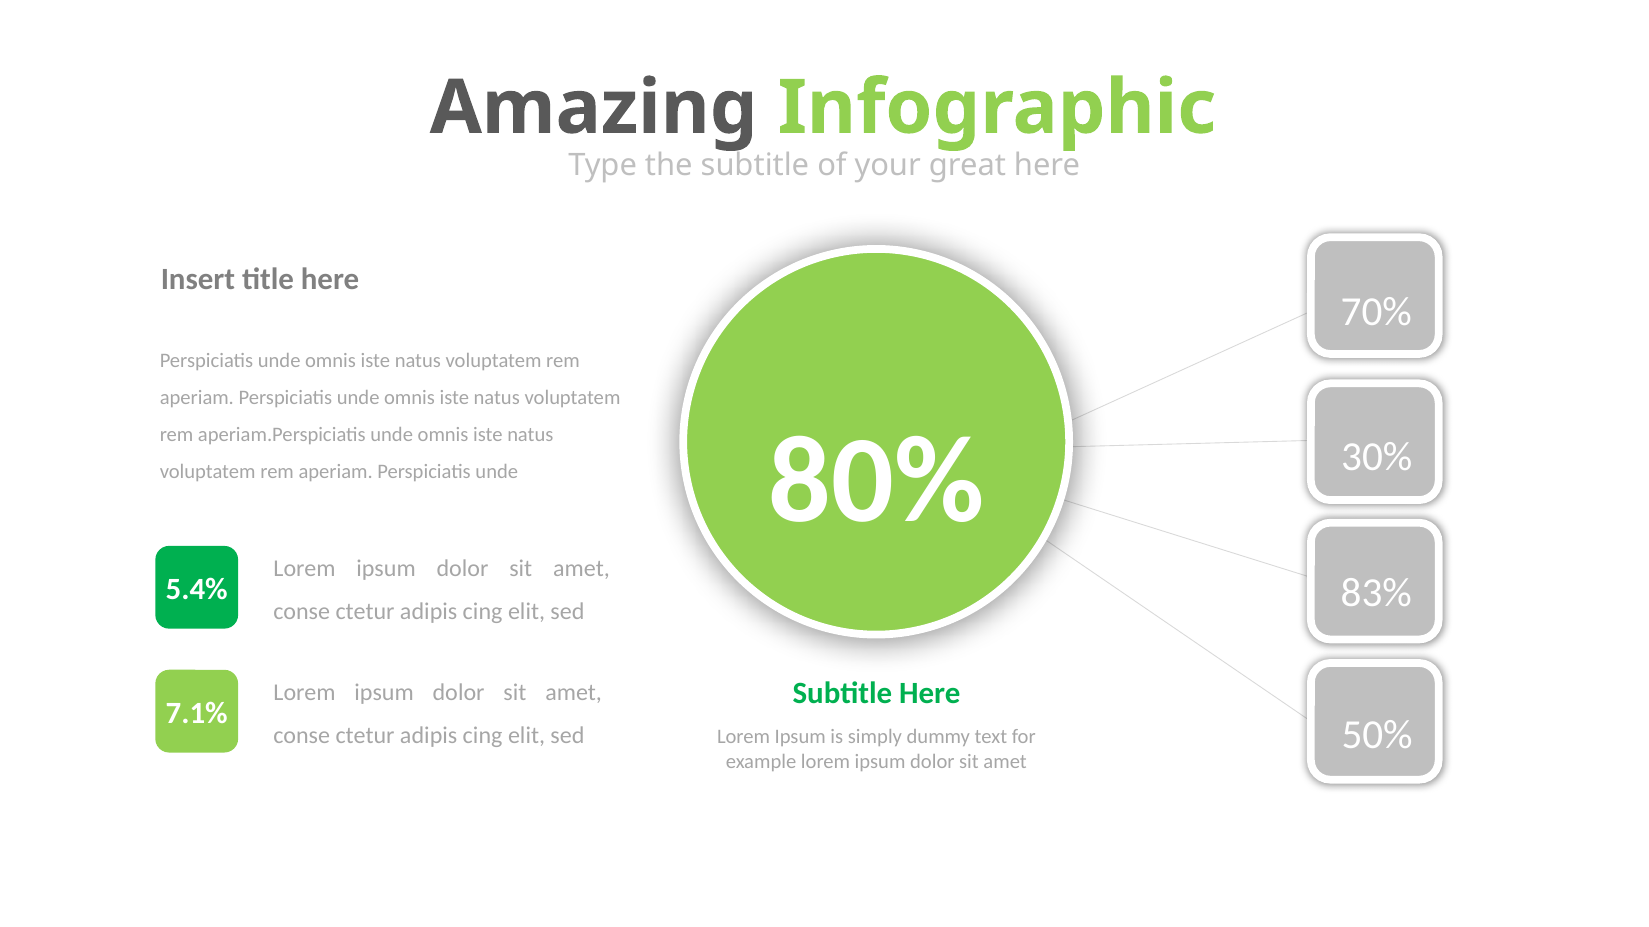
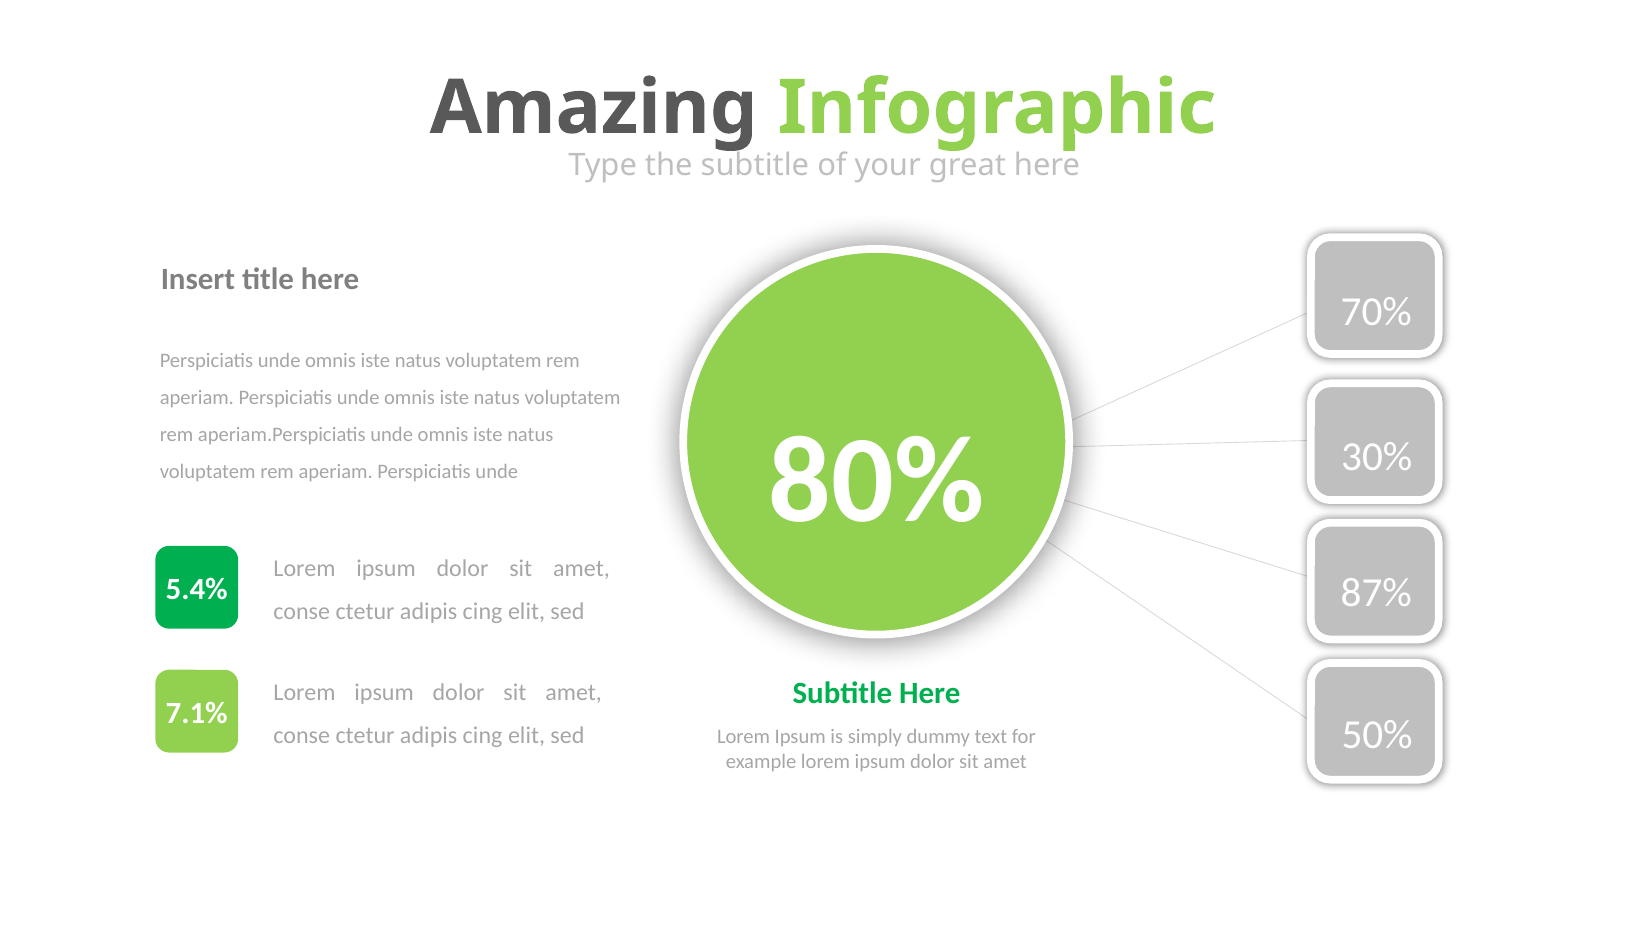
83%: 83% -> 87% (1376, 594)
